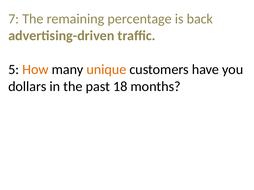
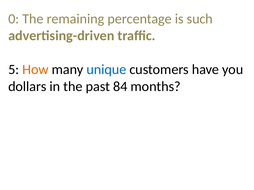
7: 7 -> 0 (14, 19)
back: back -> such (200, 19)
unique colour: orange -> blue (106, 70)
18: 18 -> 84 (120, 87)
